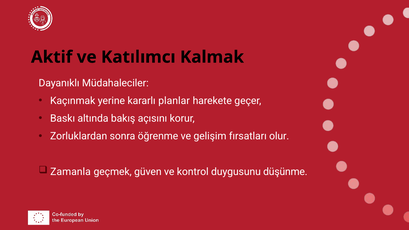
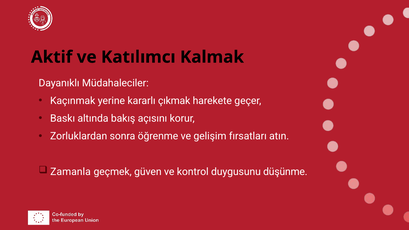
planlar: planlar -> çıkmak (174, 101)
olur: olur -> atın (279, 136)
